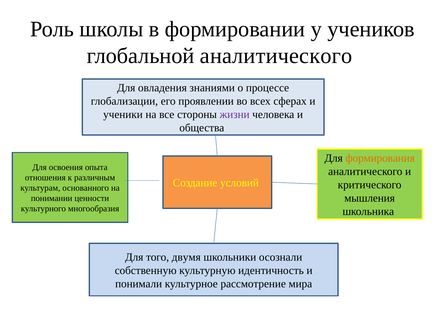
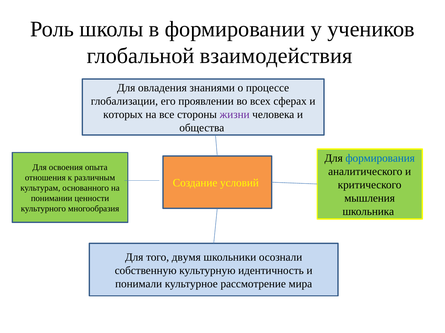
глобальной аналитического: аналитического -> взаимодействия (276, 56)
ученики: ученики -> которых (123, 115)
формирования colour: orange -> blue (380, 158)
